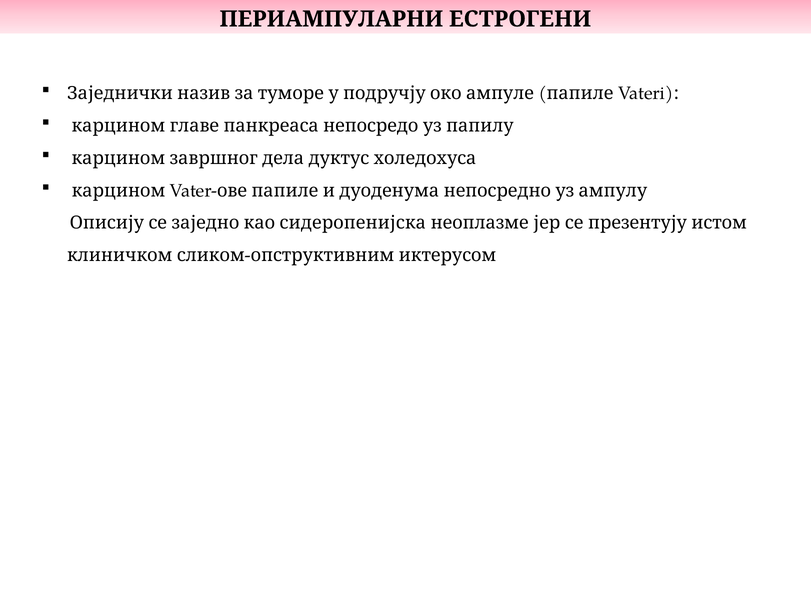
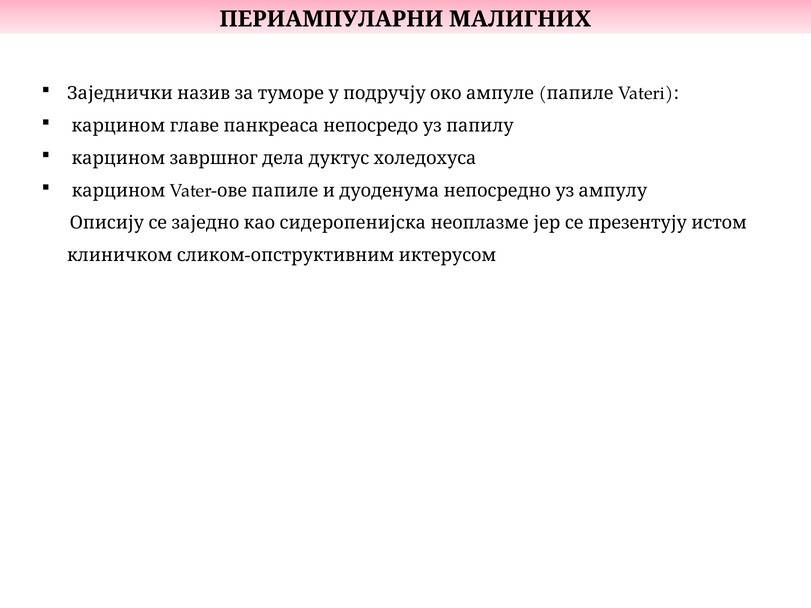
ЕСТРОГЕНИ: ЕСТРОГЕНИ -> МАЛИГНИХ (520, 19)
